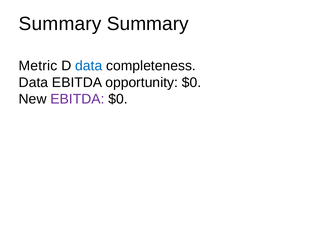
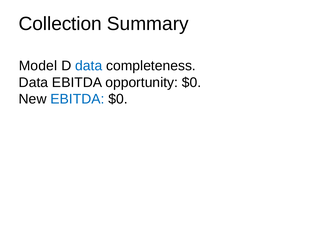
Summary: Summary -> Collection (60, 24)
Metric: Metric -> Model (38, 66)
EBITDA colour: purple -> blue (77, 99)
